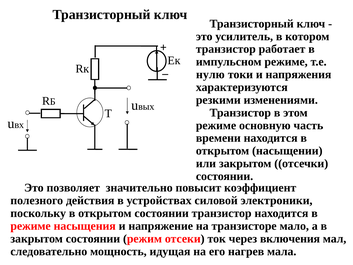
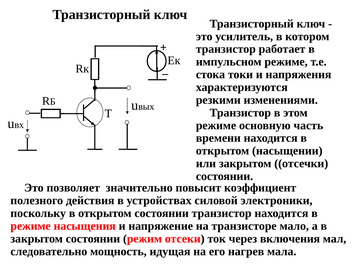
нулю: нулю -> стока (210, 74)
